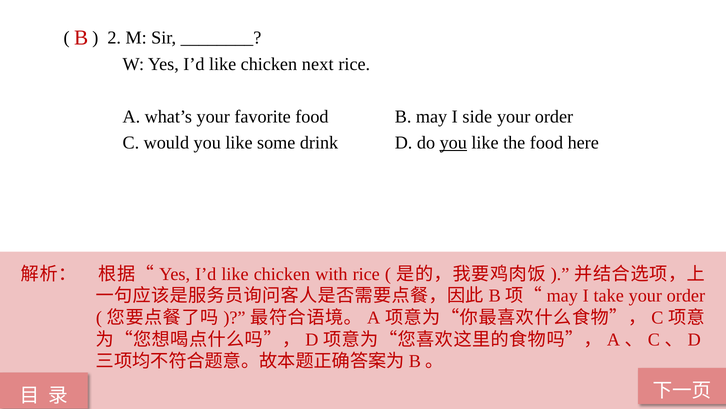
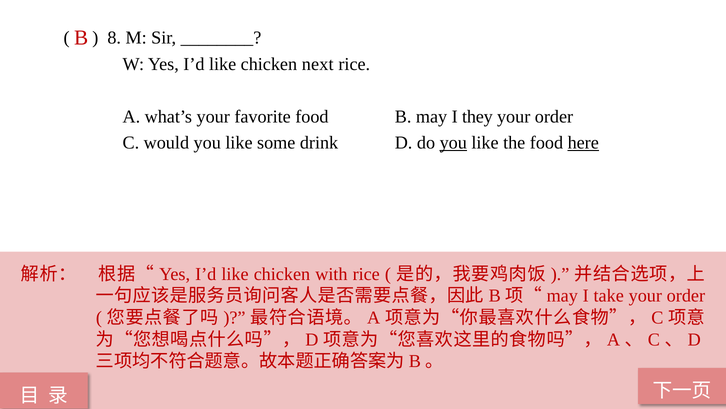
2: 2 -> 8 (114, 38)
side: side -> they (477, 116)
here underline: none -> present (583, 142)
